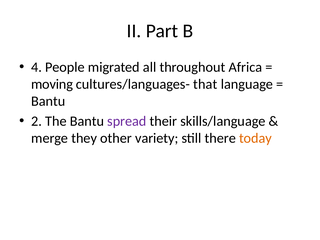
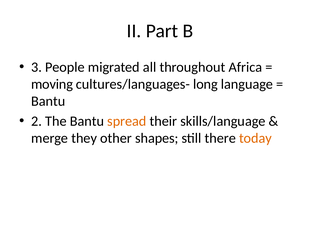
4: 4 -> 3 (37, 67)
that: that -> long (205, 84)
spread colour: purple -> orange (127, 121)
variety: variety -> shapes (157, 138)
